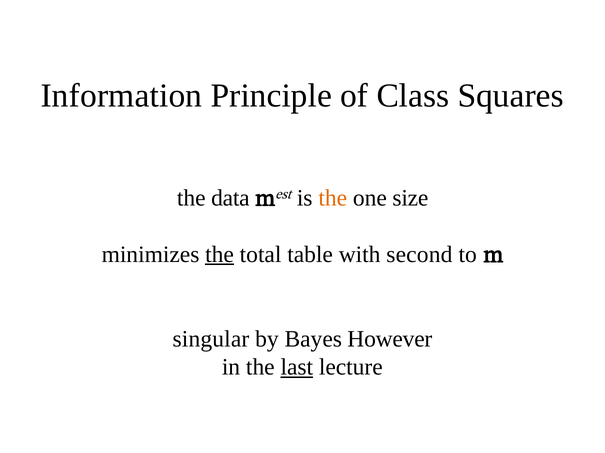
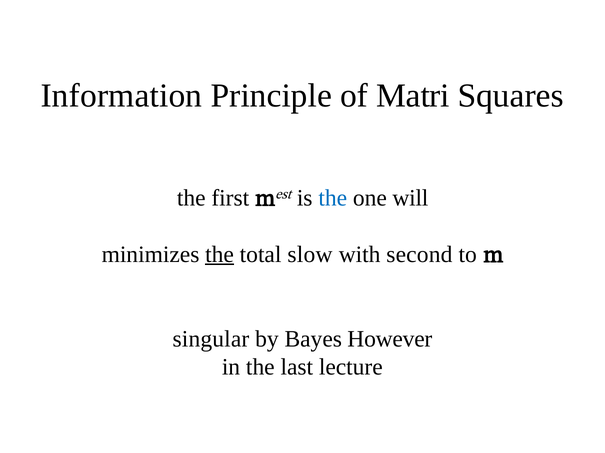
Class: Class -> Matri (413, 96)
data: data -> first (230, 198)
the colour: orange -> blue (333, 198)
size: size -> will (410, 198)
table: table -> slow (310, 255)
last underline: present -> none (297, 368)
